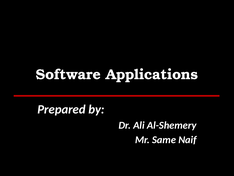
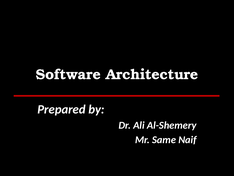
Applications: Applications -> Architecture (152, 74)
